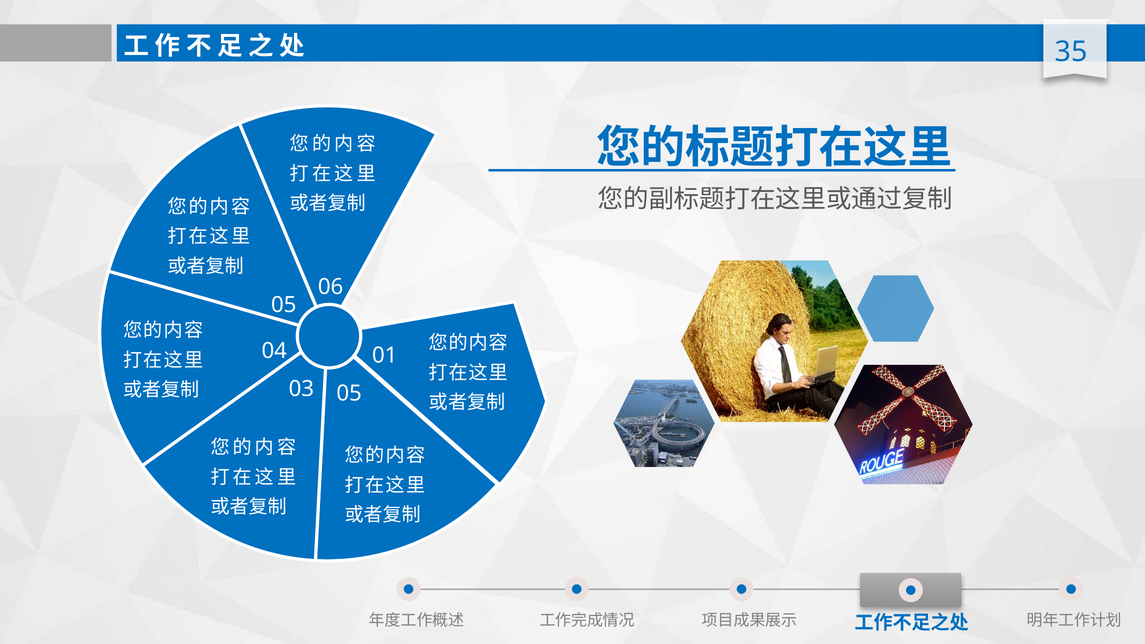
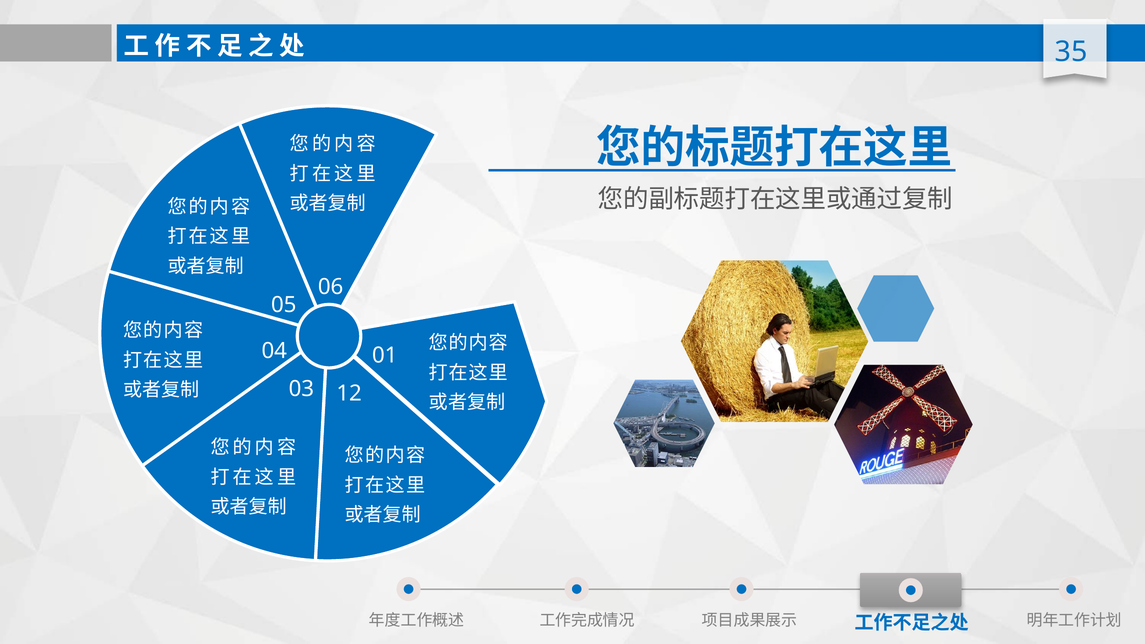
03 05: 05 -> 12 (349, 393)
